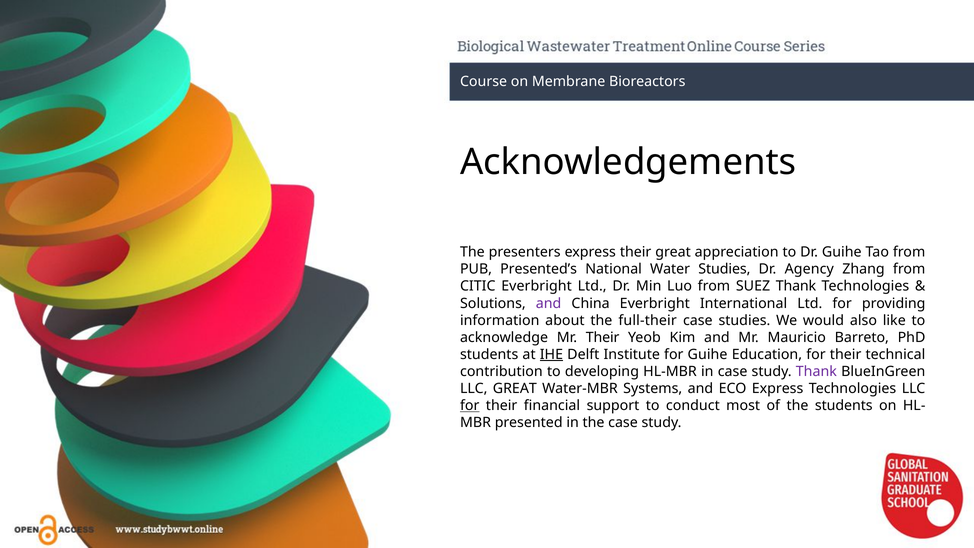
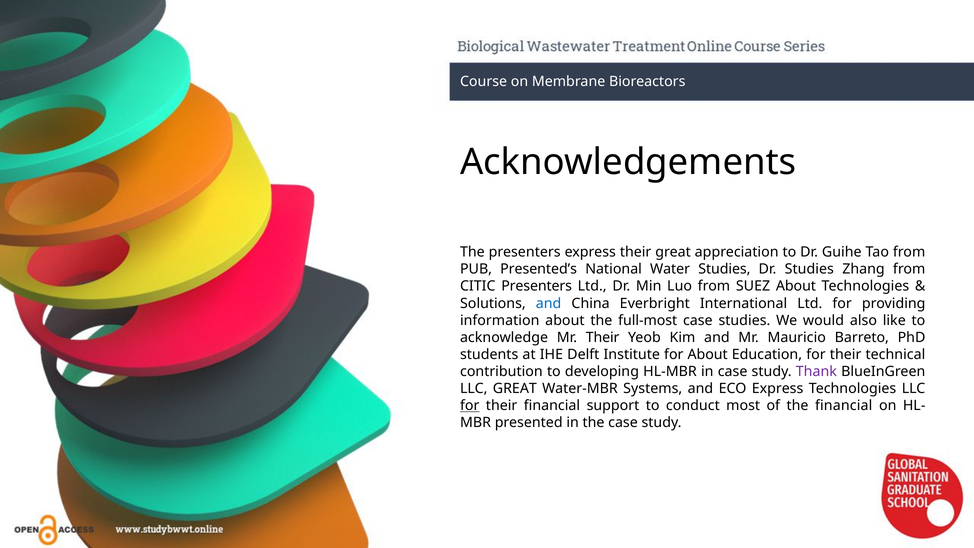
Dr Agency: Agency -> Studies (809, 269)
CITIC Everbright: Everbright -> Presenters (537, 286)
SUEZ Thank: Thank -> About (796, 286)
and colour: purple -> blue (549, 303)
full-their: full-their -> full-most (648, 320)
IHE underline: present -> none (551, 354)
for Guihe: Guihe -> About (708, 354)
the students: students -> financial (844, 406)
